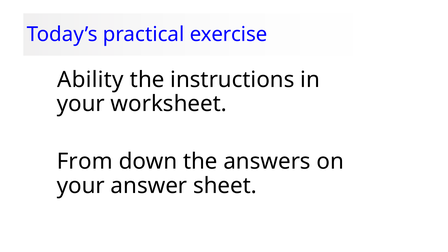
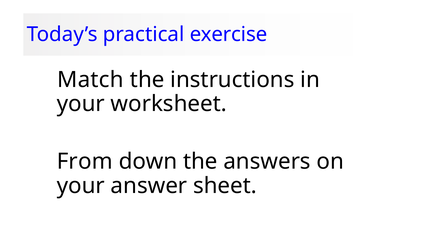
Ability: Ability -> Match (90, 80)
